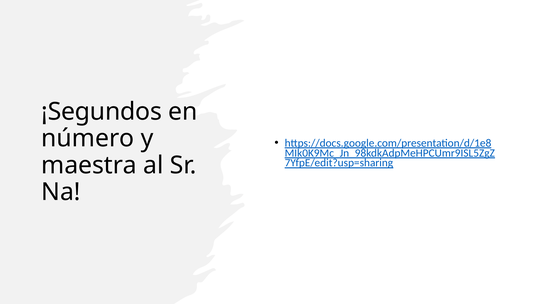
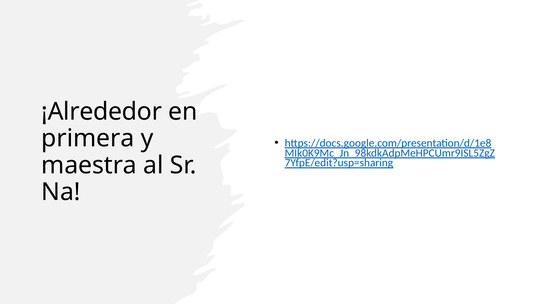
¡Segundos: ¡Segundos -> ¡Alrededor (102, 112)
número: número -> primera (88, 139)
